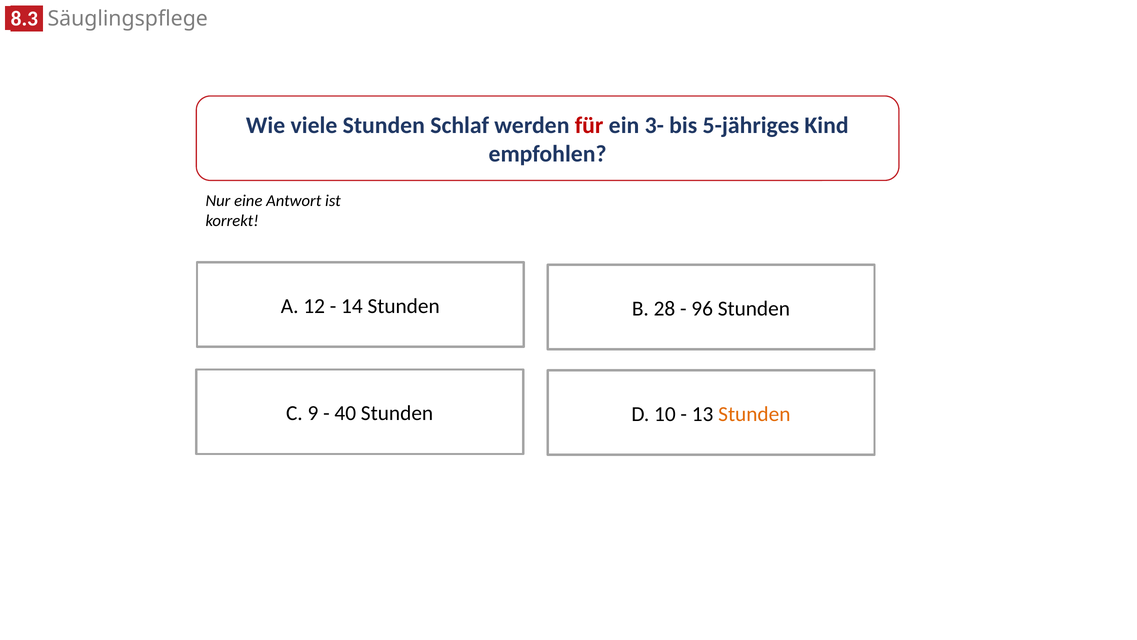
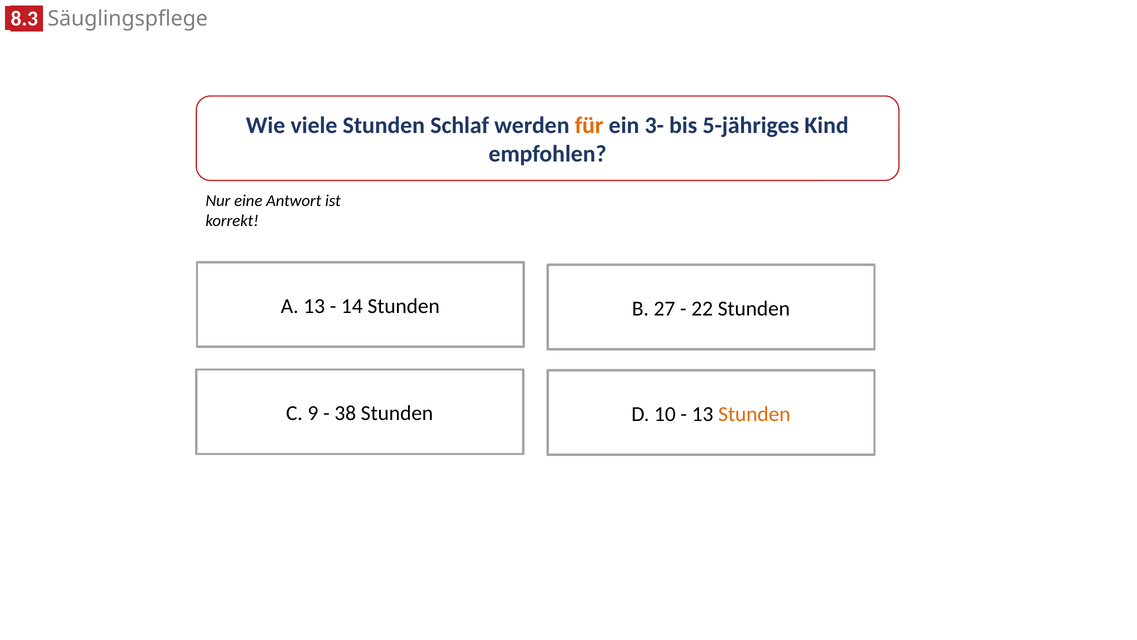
für colour: red -> orange (589, 126)
A 12: 12 -> 13 (314, 306)
28: 28 -> 27 (664, 308)
96: 96 -> 22 (702, 308)
40: 40 -> 38 (345, 413)
